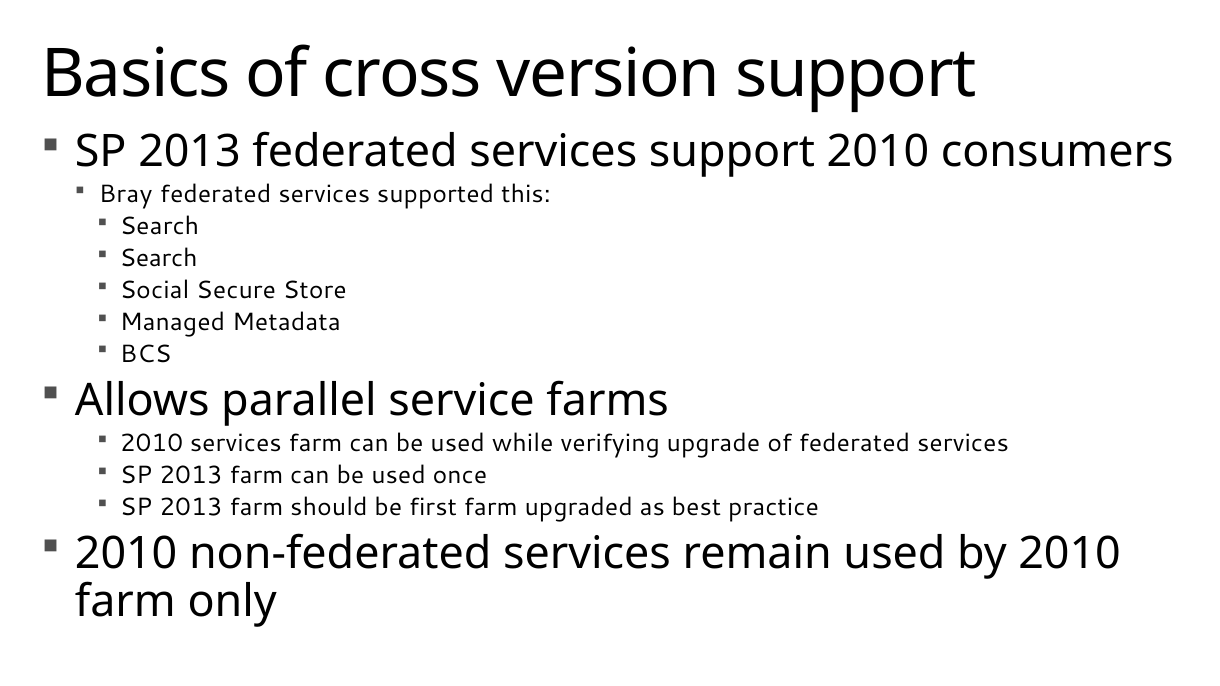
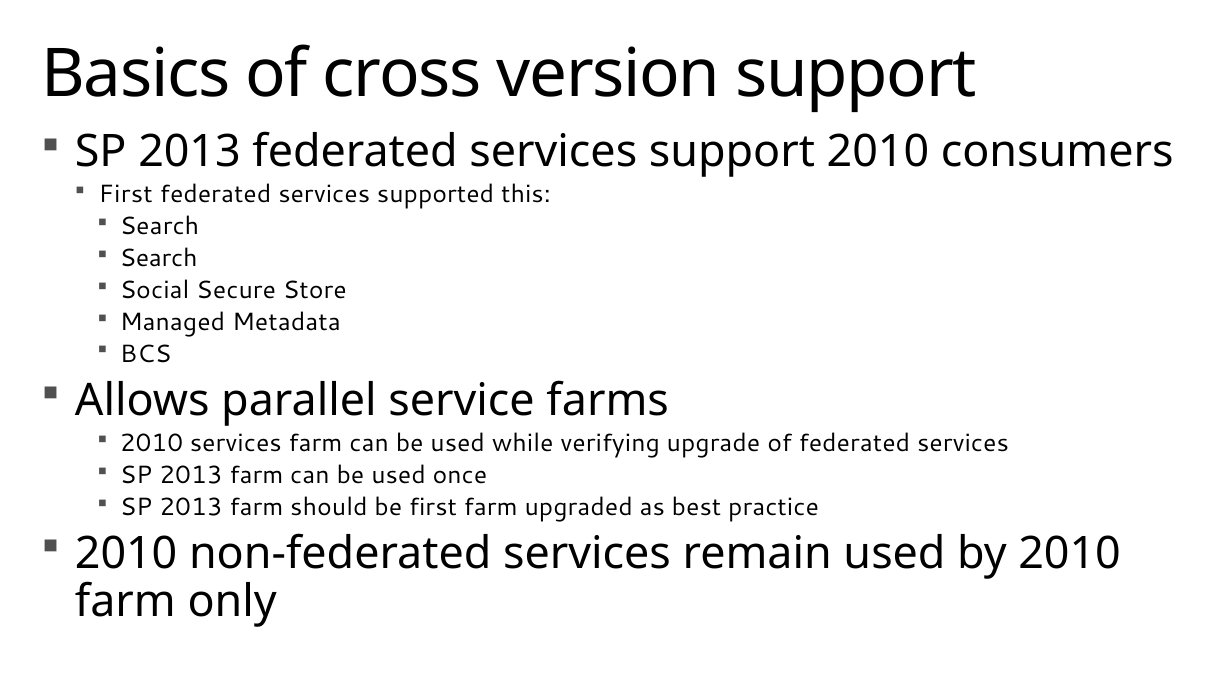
Bray: Bray -> First (126, 195)
